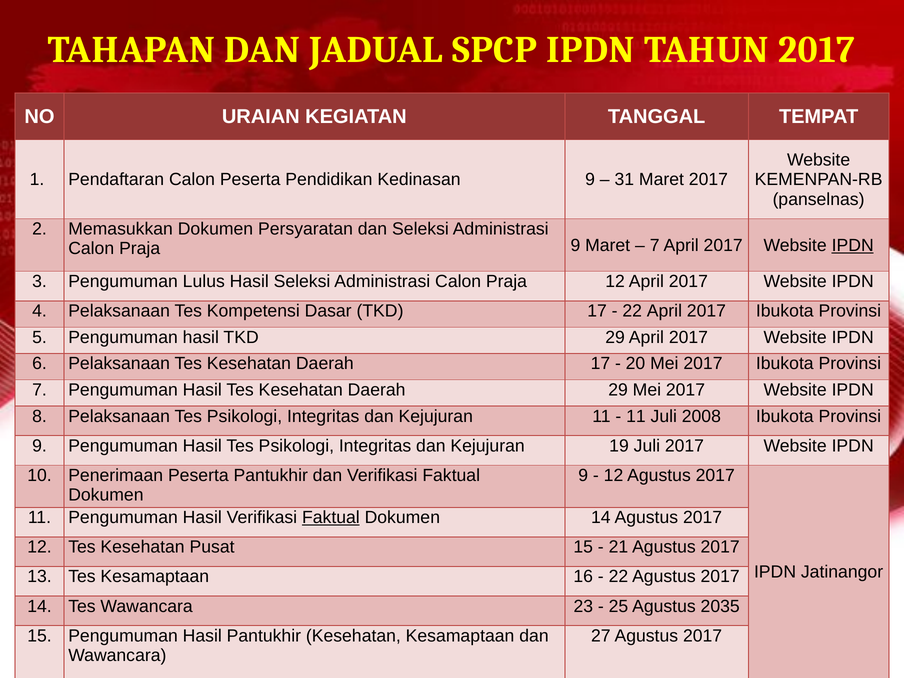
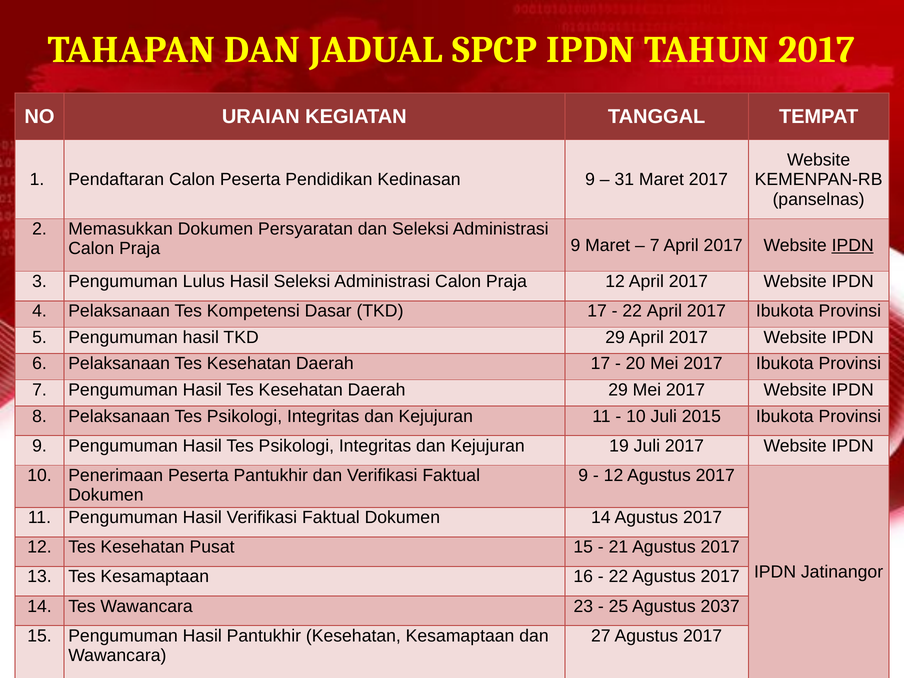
11: 11 -> 10 (636, 416)
2008: 2008 -> 2015 (701, 416)
Faktual underline: present -> none (331, 518)
2035: 2035 -> 2037 (720, 606)
